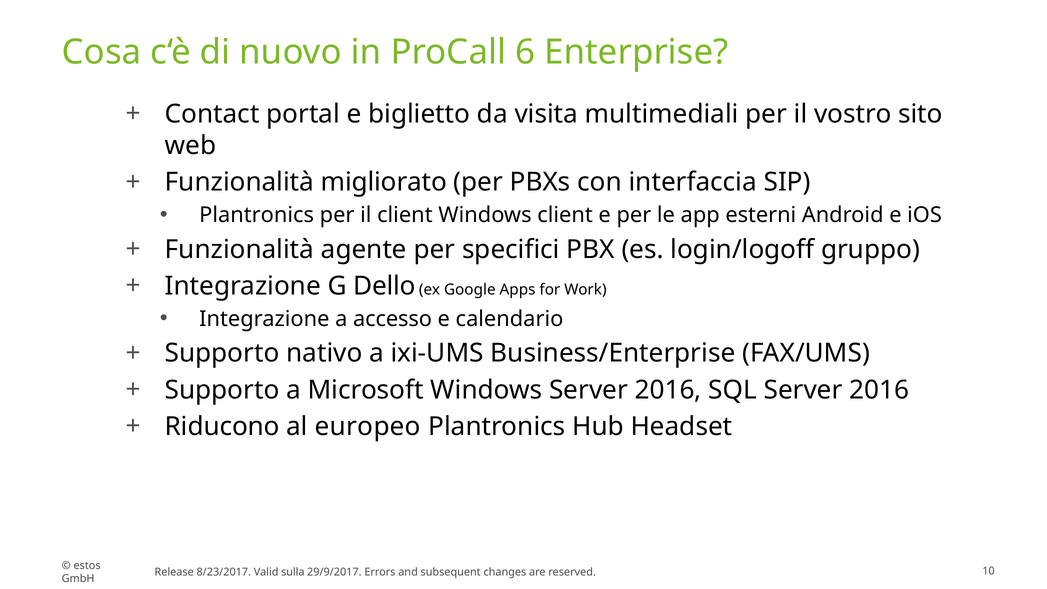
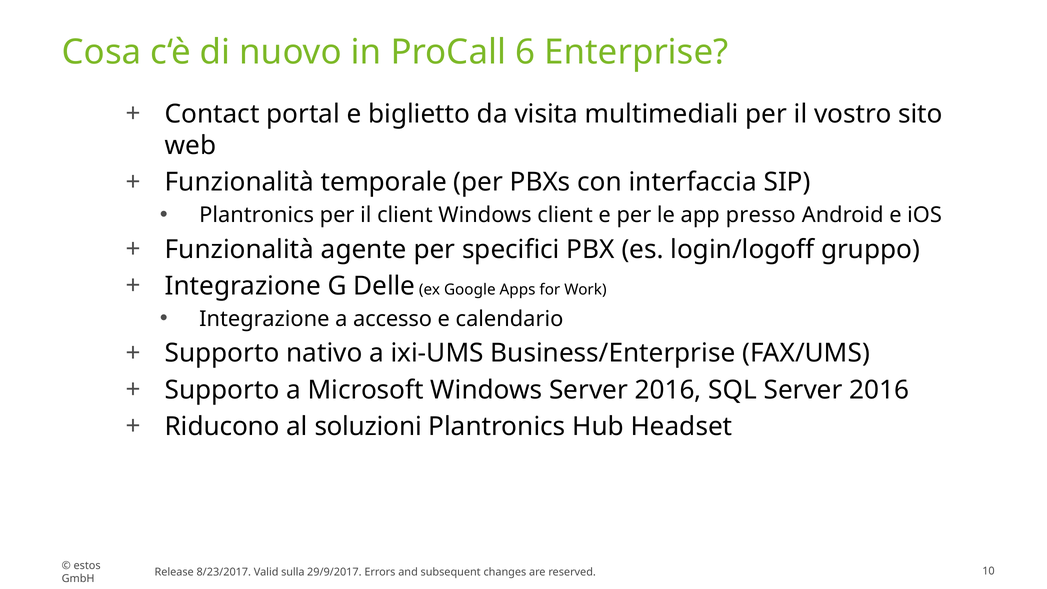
migliorato: migliorato -> temporale (384, 182)
esterni: esterni -> presso (761, 215)
Dello: Dello -> Delle (384, 286)
europeo: europeo -> soluzioni (368, 426)
